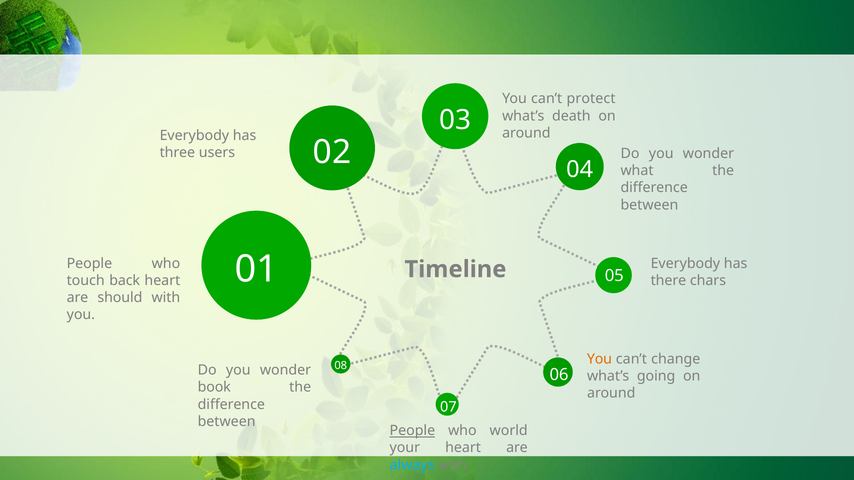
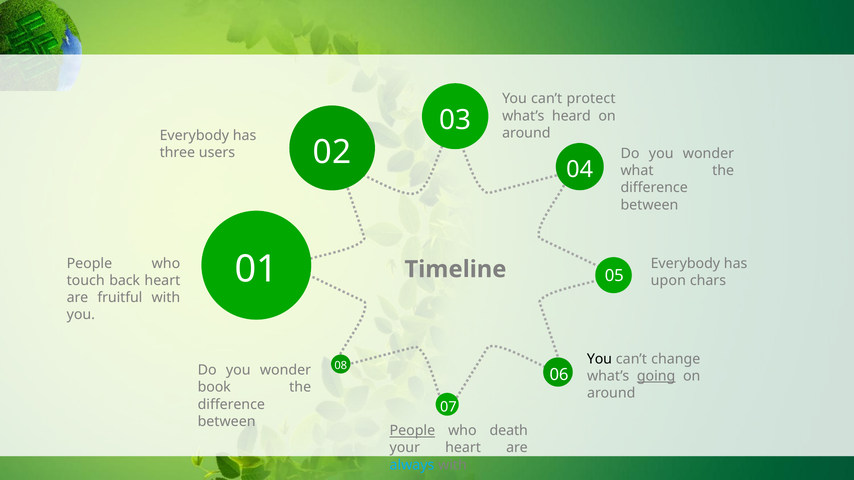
death: death -> heard (571, 116)
there: there -> upon (668, 281)
should: should -> fruitful (120, 298)
You colour: orange -> black (599, 359)
going underline: none -> present (656, 376)
world: world -> death (509, 431)
